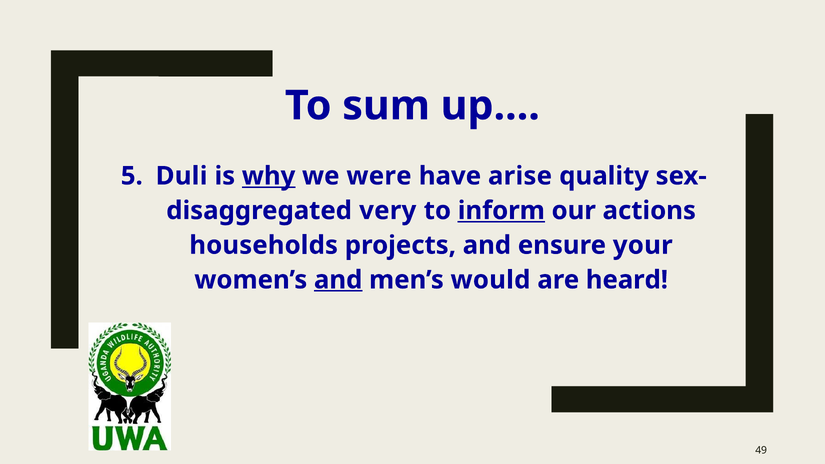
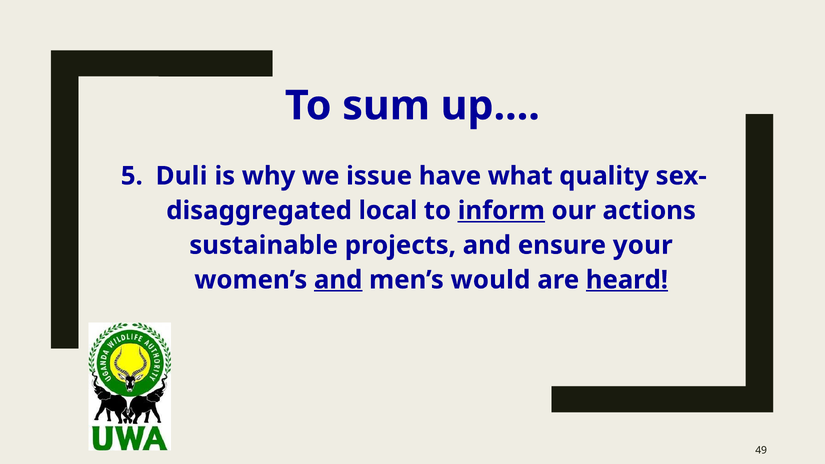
why underline: present -> none (269, 176)
were: were -> issue (379, 176)
arise: arise -> what (520, 176)
very: very -> local (388, 211)
households: households -> sustainable (264, 245)
heard underline: none -> present (627, 280)
